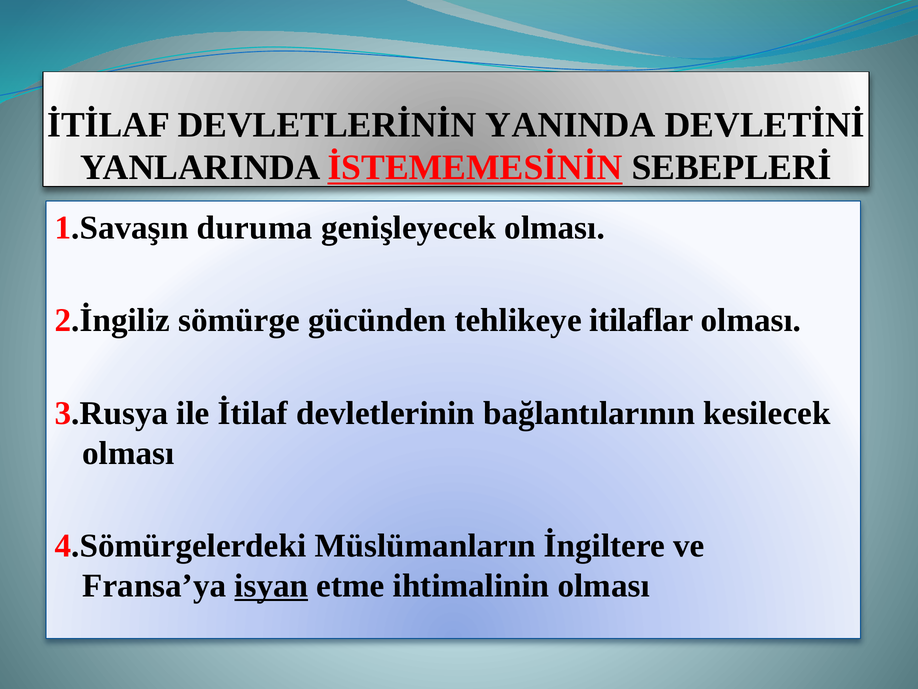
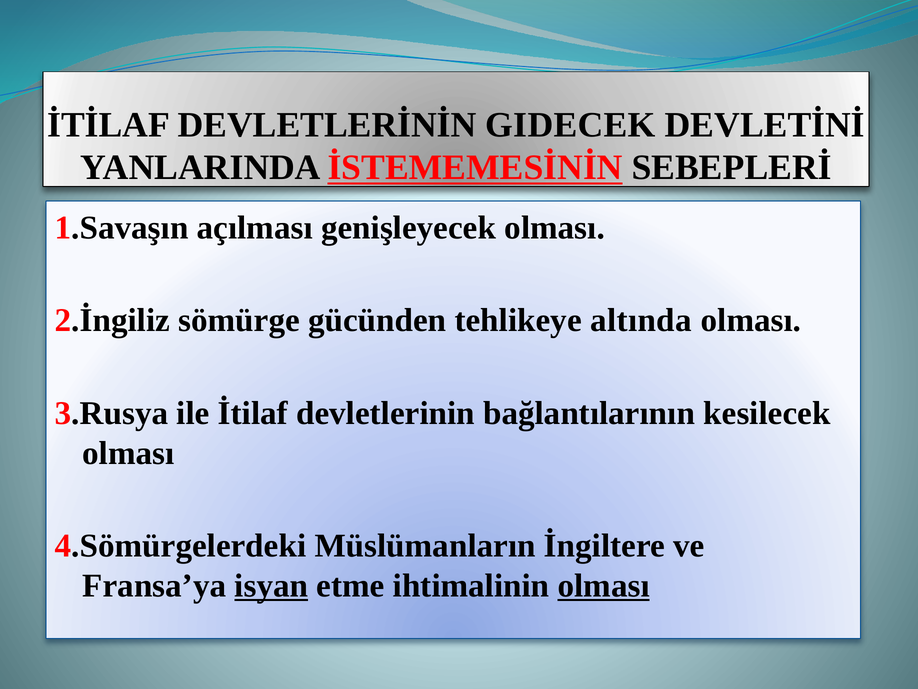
YANINDA: YANINDA -> GIDECEK (571, 125)
duruma: duruma -> açılması (255, 228)
itilaflar: itilaflar -> altında (641, 320)
olması underline: none -> present (604, 585)
